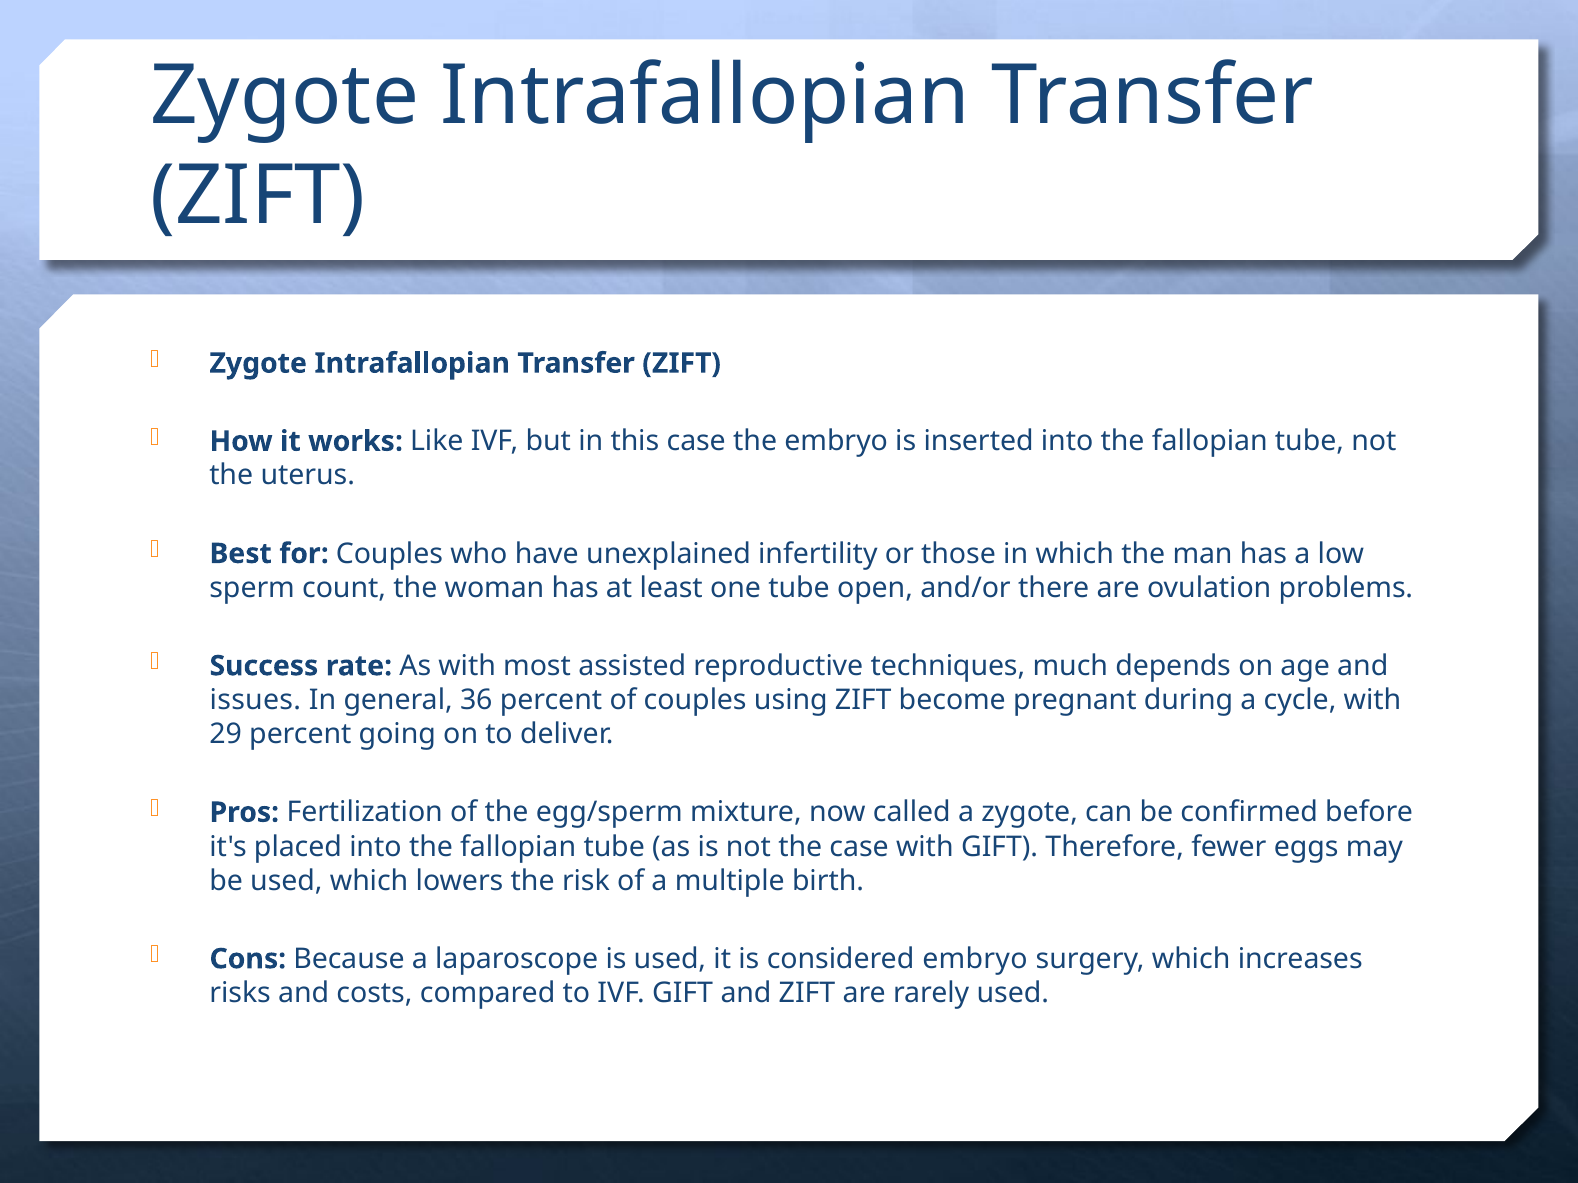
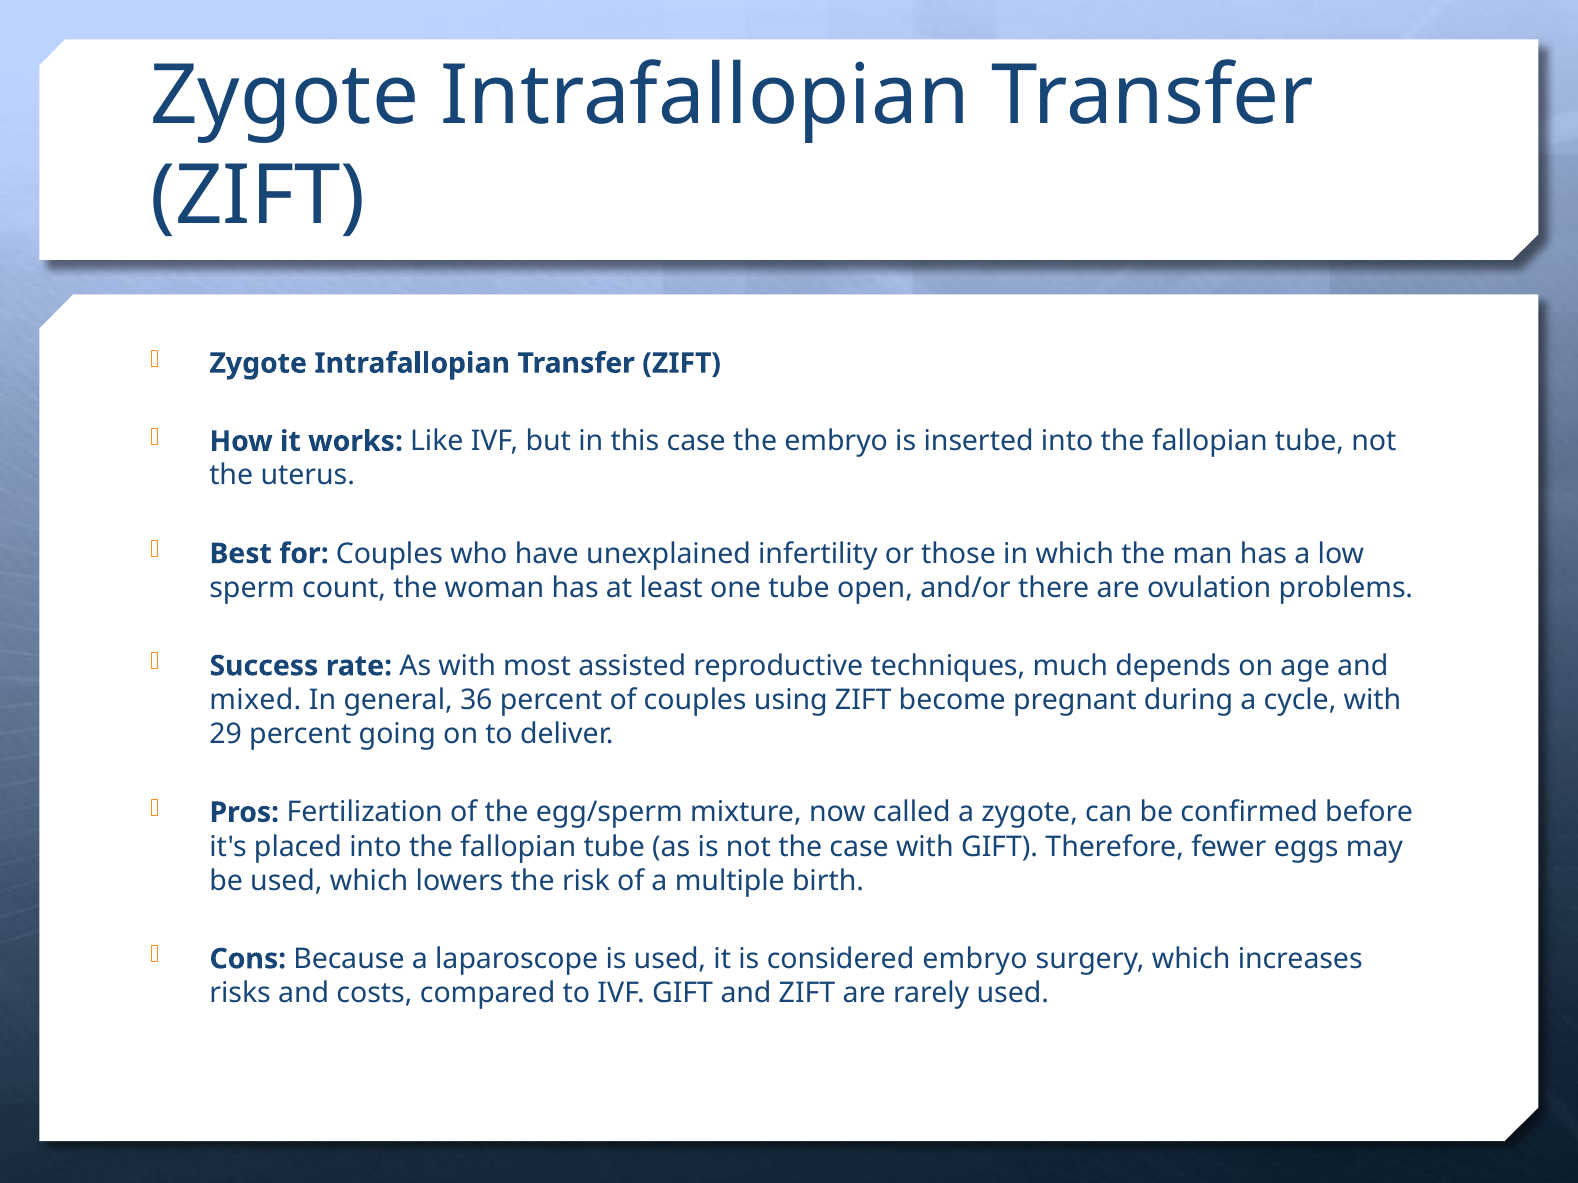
issues: issues -> mixed (255, 700)
